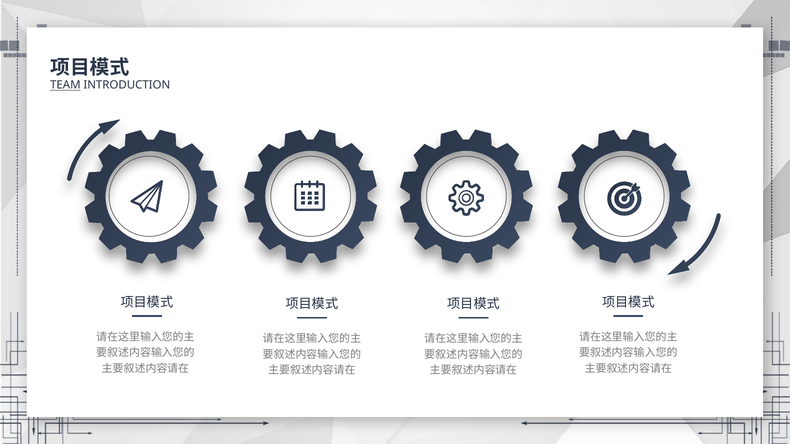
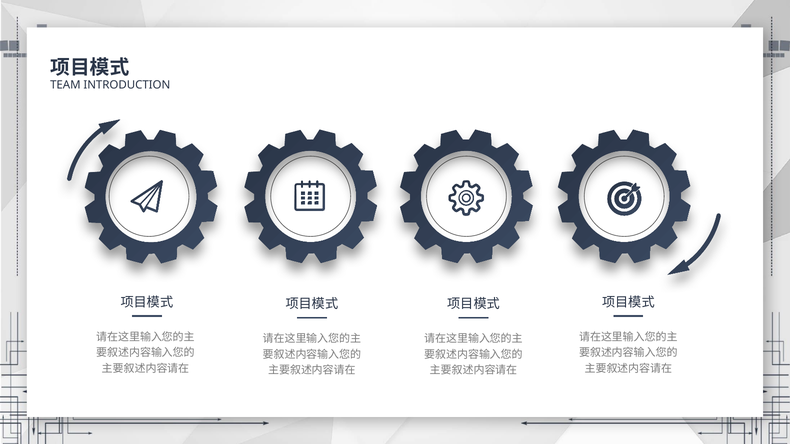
TEAM underline: present -> none (65, 85)
